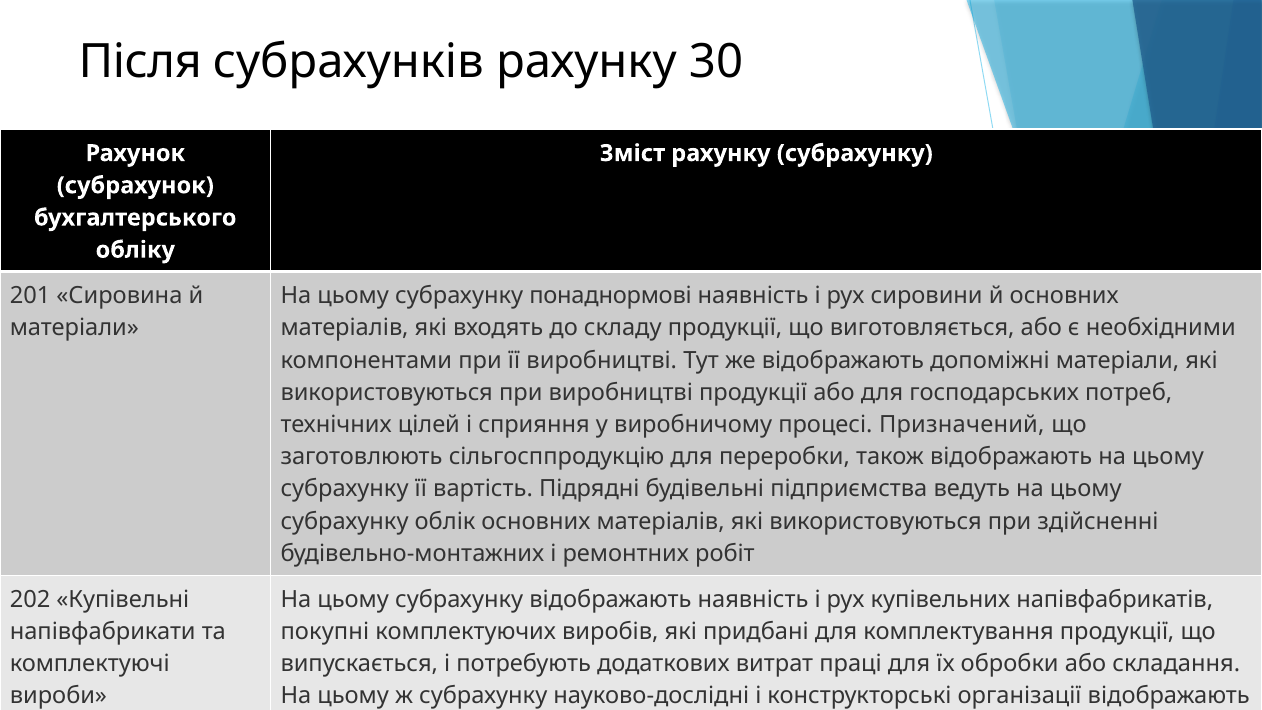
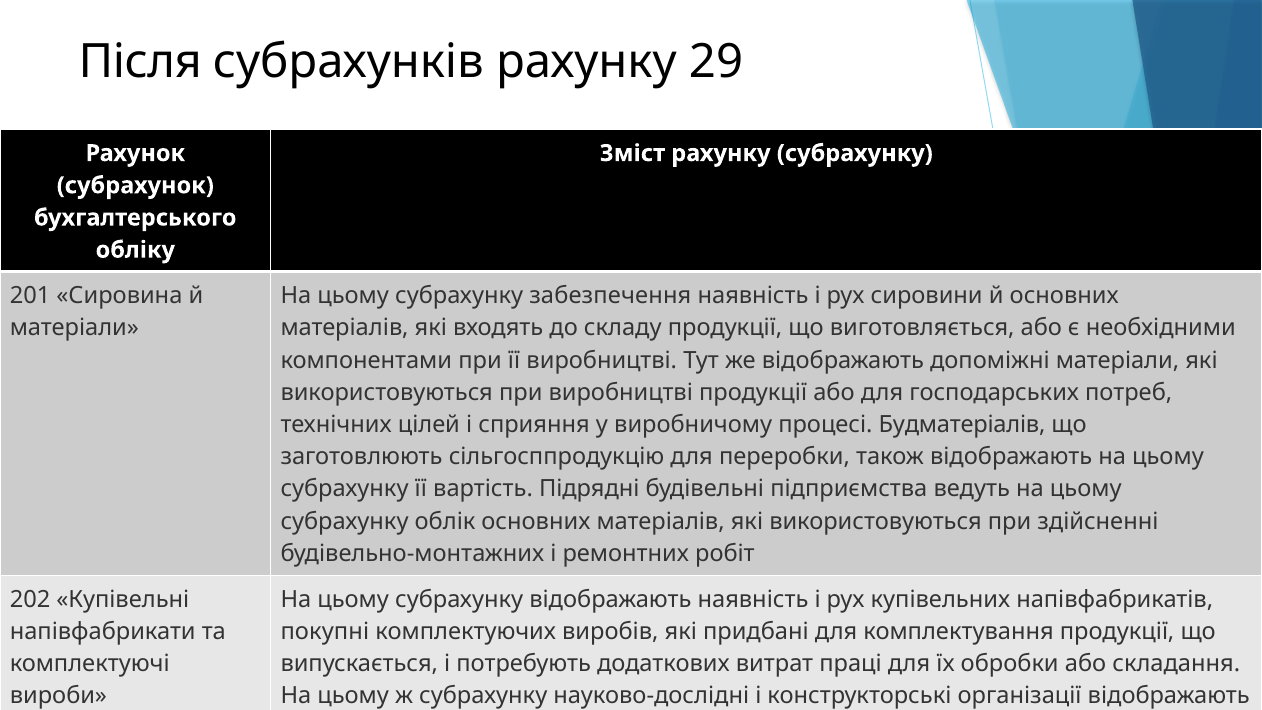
30: 30 -> 29 (716, 62)
понаднормовi: понаднормовi -> забезпечення (610, 296)
Призначений: Призначений -> Будматеріалів (962, 425)
